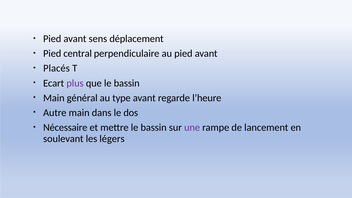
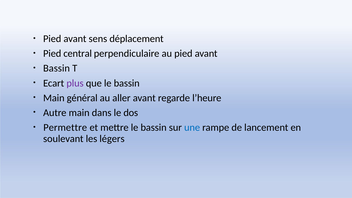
Placés: Placés -> Bassin (57, 68)
type: type -> aller (121, 98)
Nécessaire: Nécessaire -> Permettre (65, 128)
une colour: purple -> blue (192, 128)
